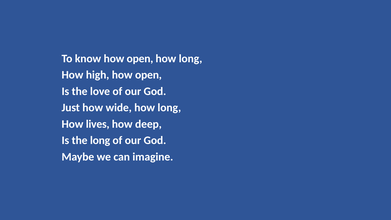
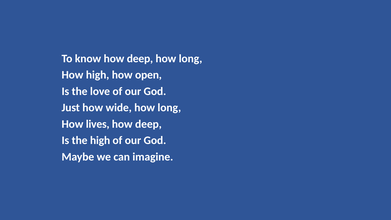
know how open: open -> deep (140, 59)
the long: long -> high (100, 140)
